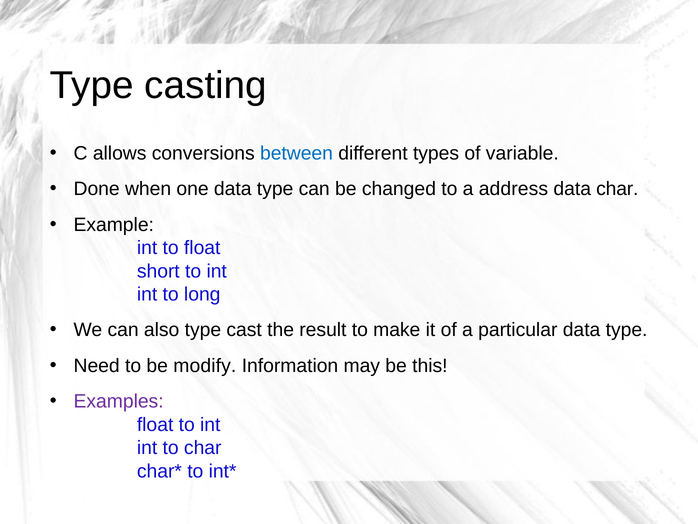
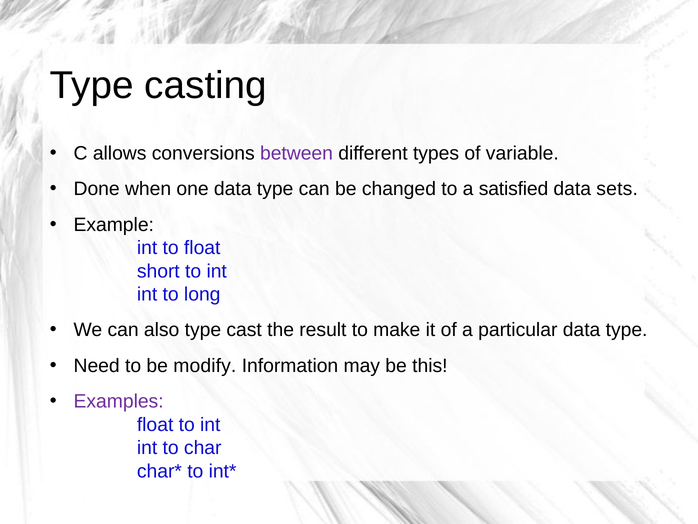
between colour: blue -> purple (296, 153)
address: address -> satisfied (514, 189)
data char: char -> sets (617, 189)
